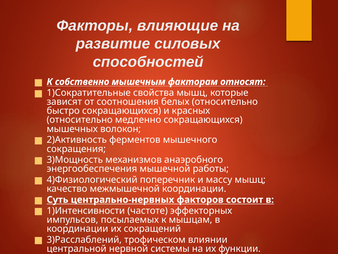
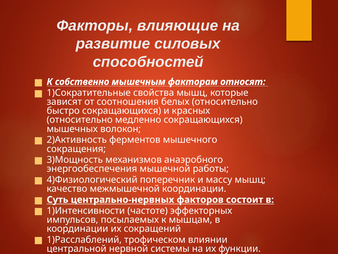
3)Расслаблений: 3)Расслаблений -> 1)Расслаблений (84, 239)
